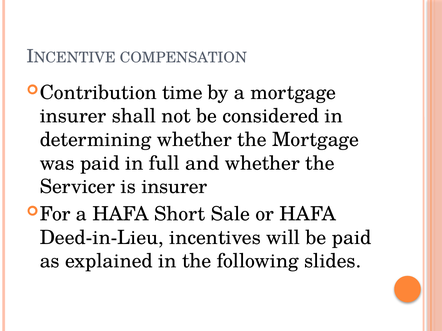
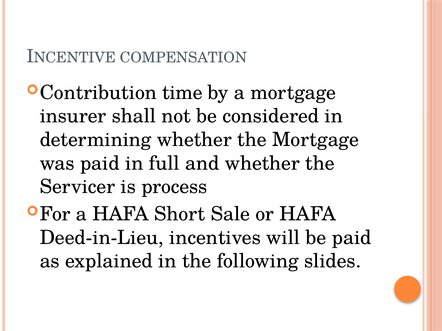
is insurer: insurer -> process (174, 187)
